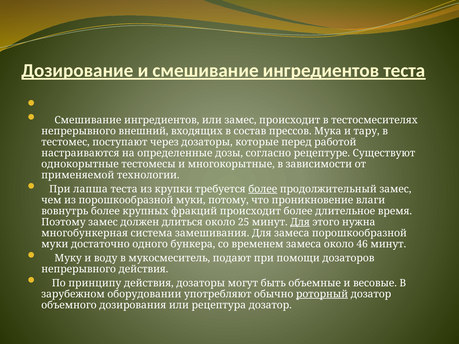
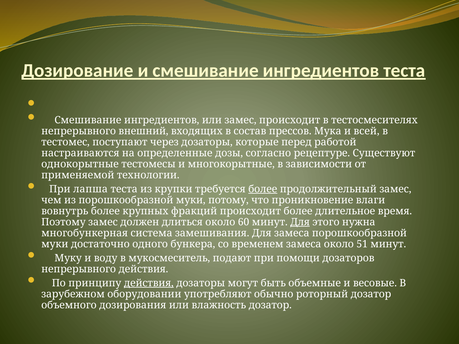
тару: тару -> всей (367, 131)
25: 25 -> 60 (244, 222)
46: 46 -> 51 (362, 244)
действия underline: none -> present (149, 283)
роторный underline: present -> none (322, 294)
рецептура: рецептура -> влажность (219, 305)
